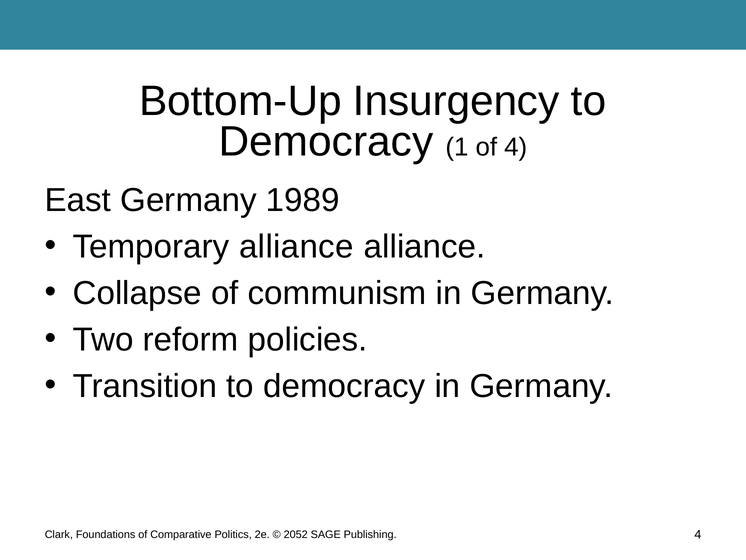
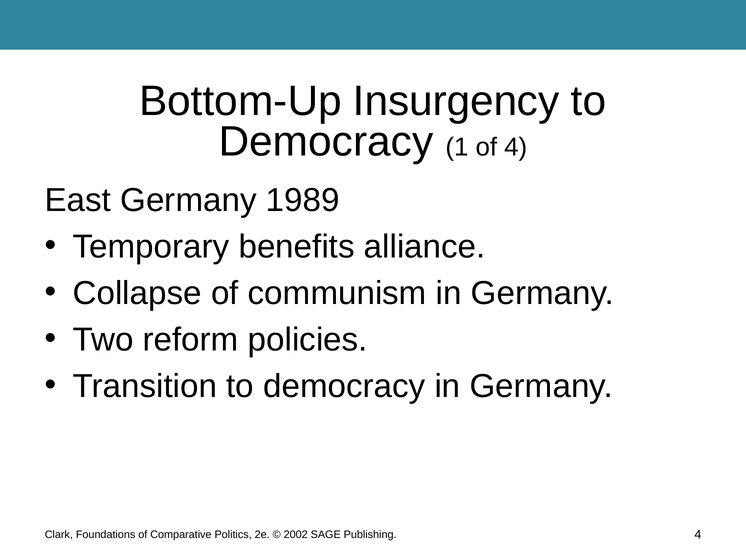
Temporary alliance: alliance -> benefits (297, 246)
2052: 2052 -> 2002 (296, 534)
